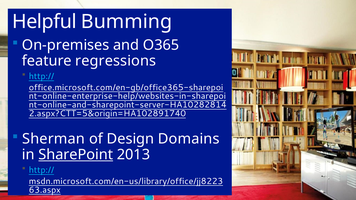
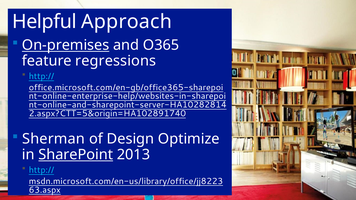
Bumming: Bumming -> Approach (127, 22)
On-premises underline: none -> present (66, 45)
Domains: Domains -> Optimize (189, 139)
